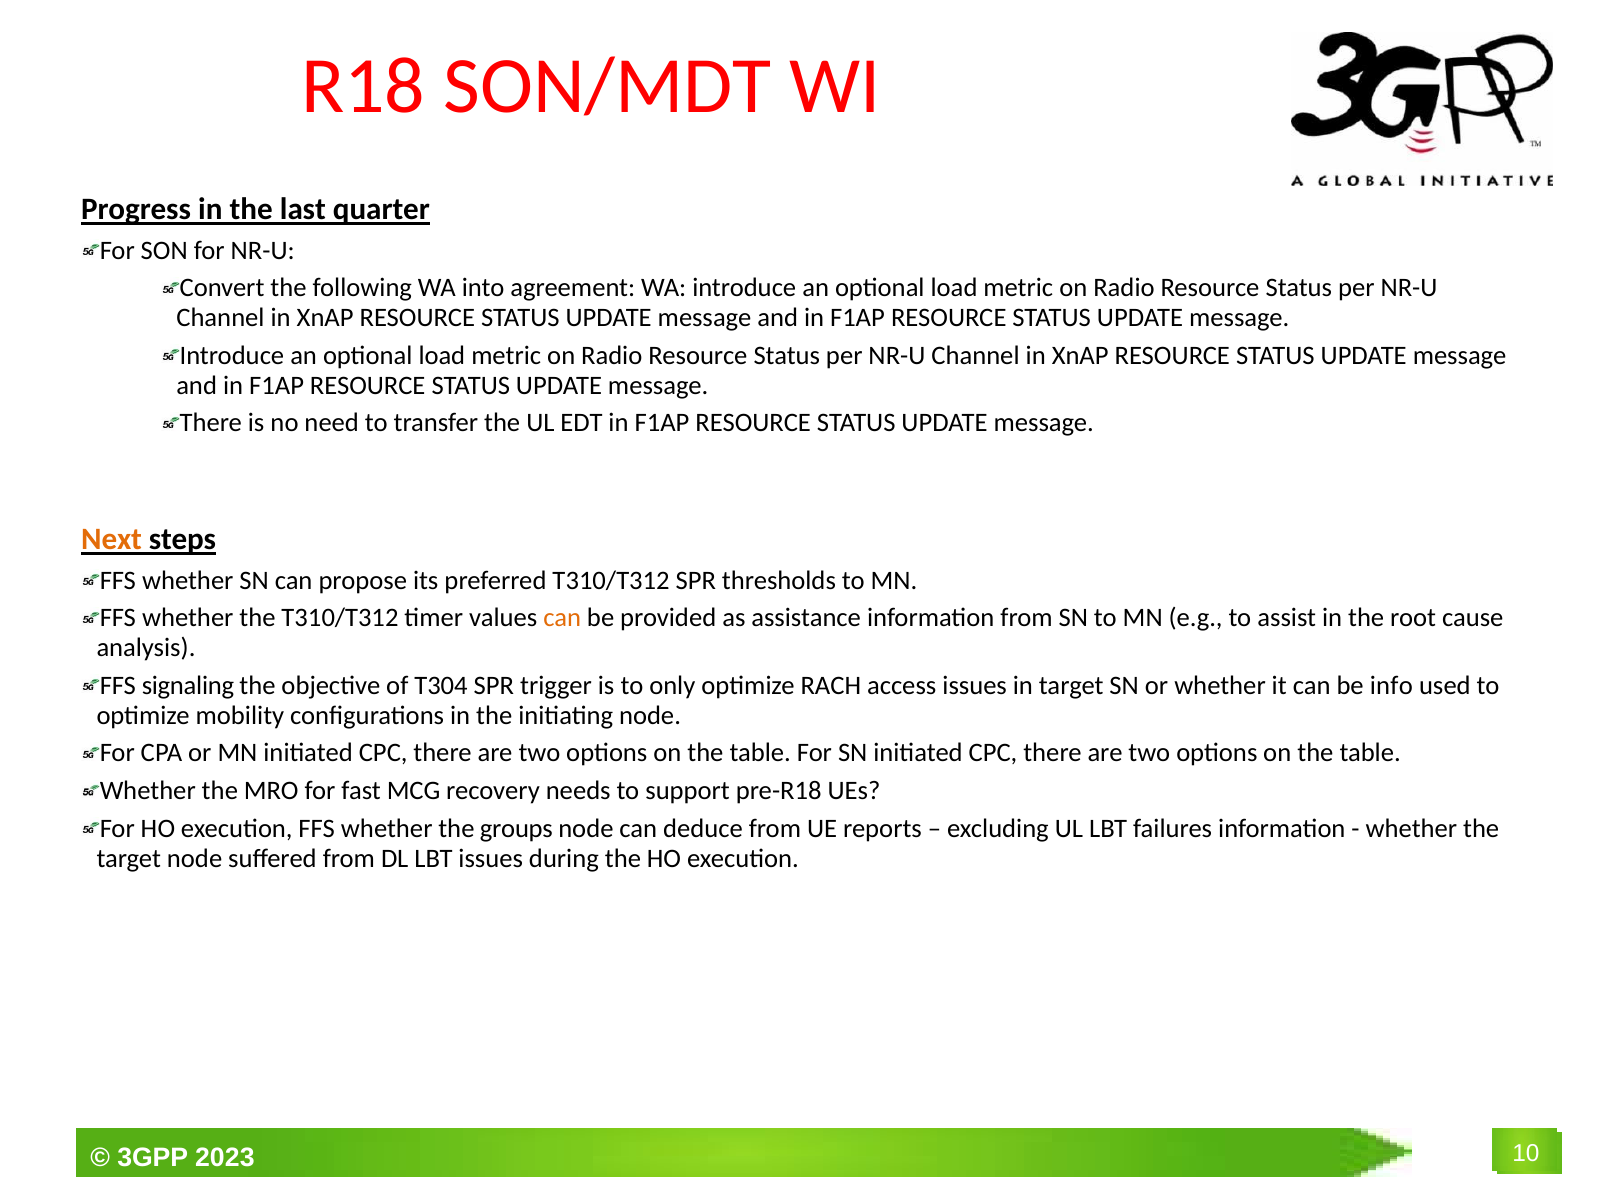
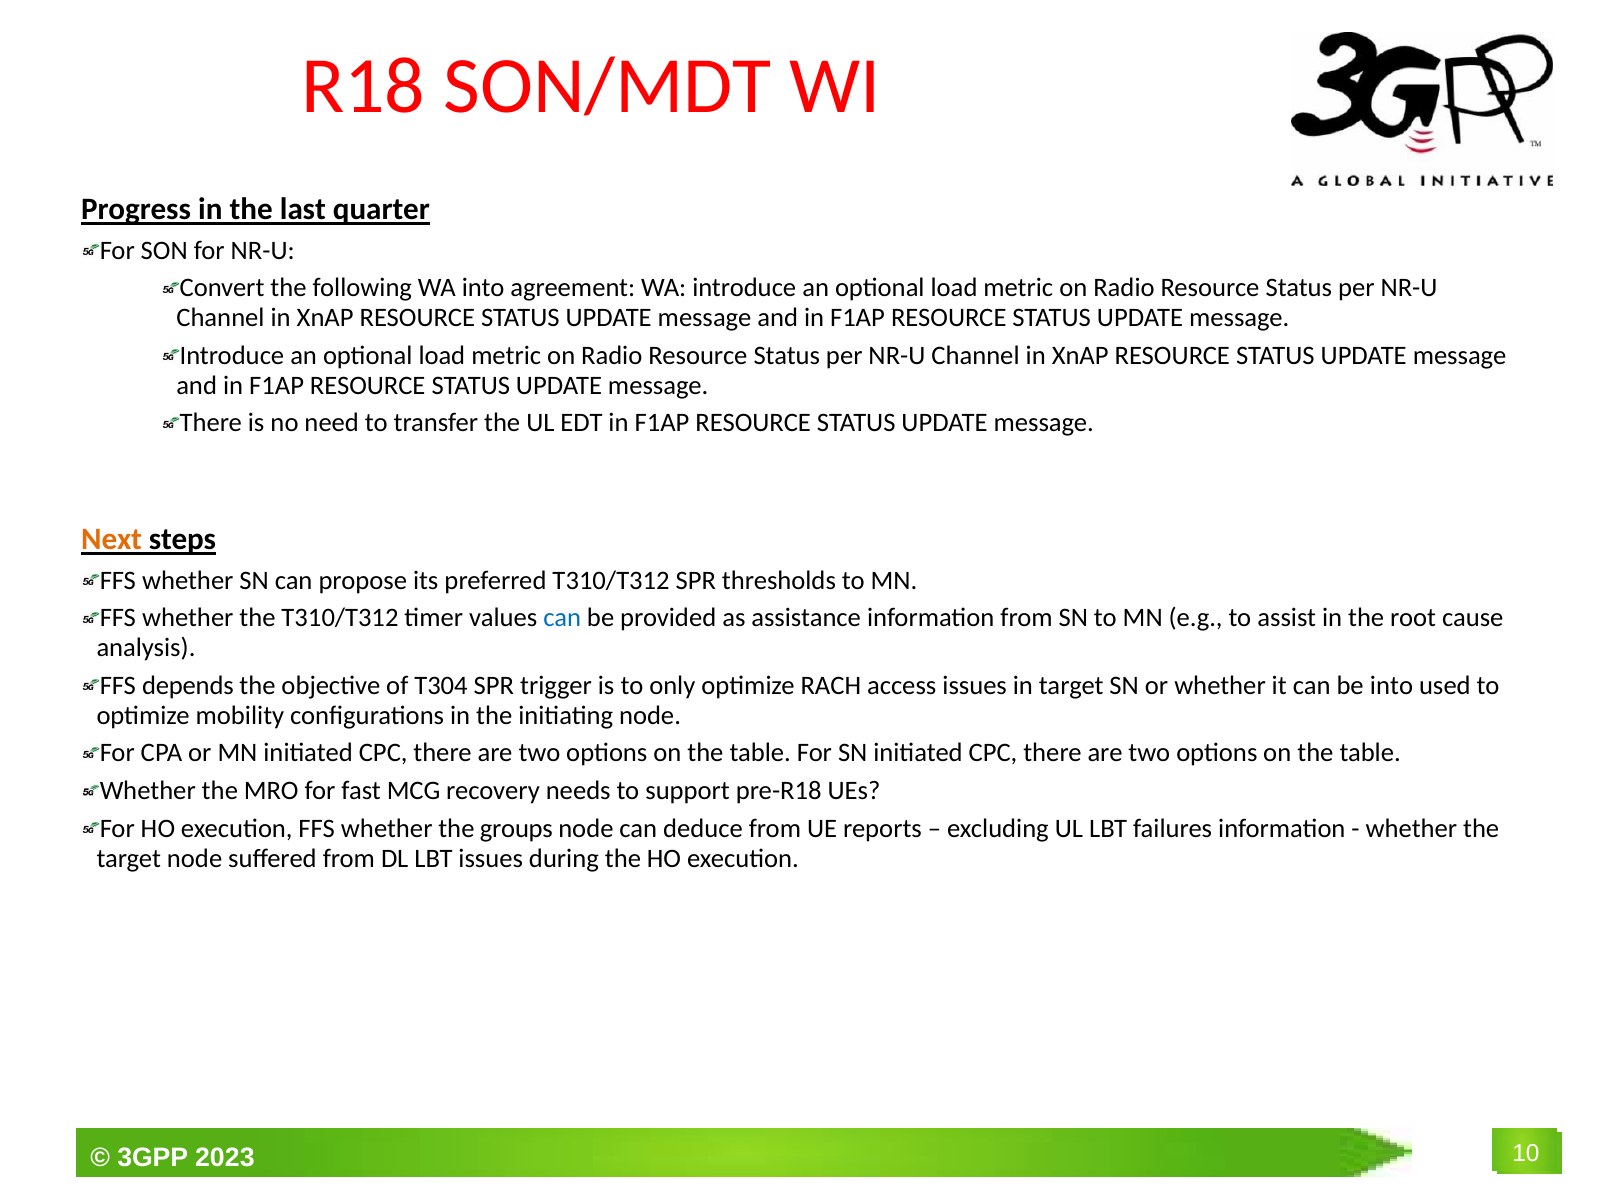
can colour: orange -> blue (562, 618)
signaling: signaling -> depends (188, 686)
be info: info -> into (1391, 686)
